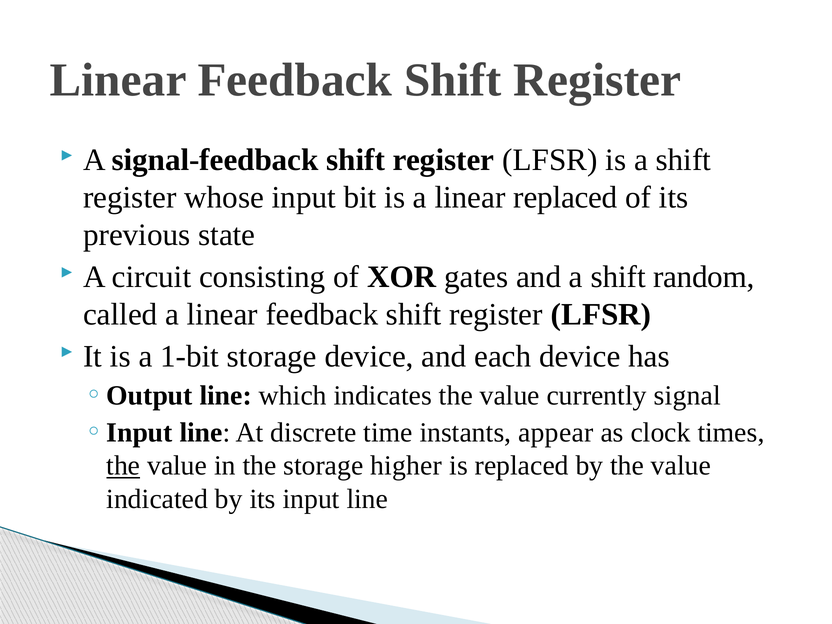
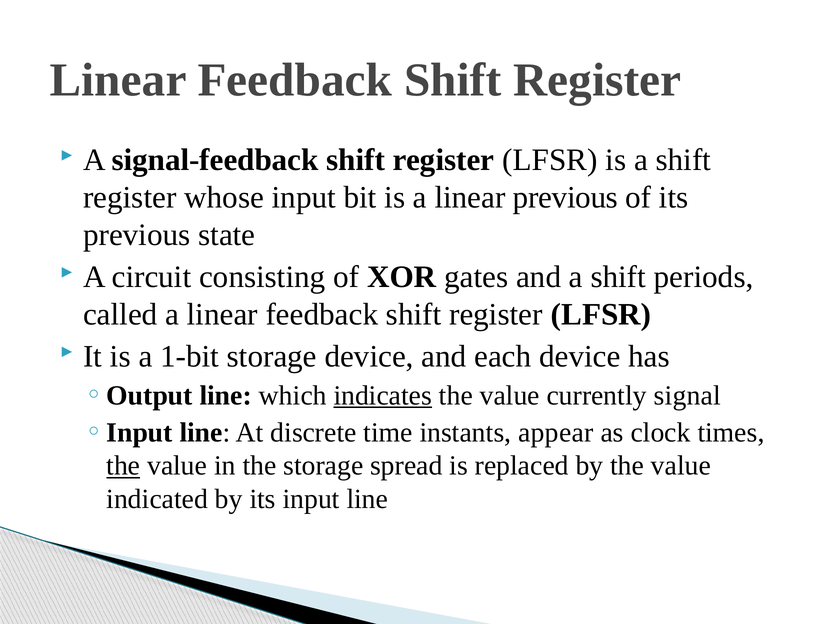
linear replaced: replaced -> previous (565, 197)
random: random -> periods (704, 277)
indicates underline: none -> present (383, 395)
higher: higher -> spread (406, 466)
